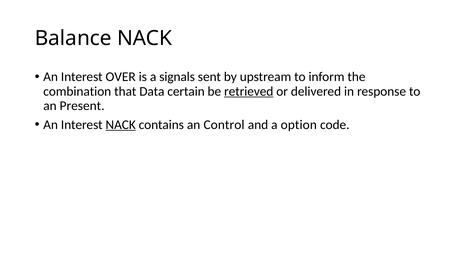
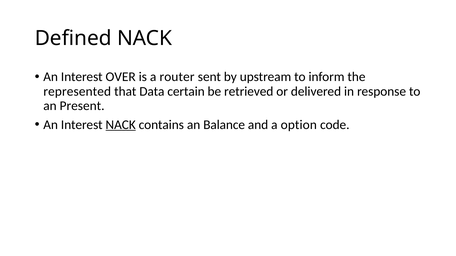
Balance: Balance -> Defined (73, 38)
signals: signals -> router (177, 77)
combination: combination -> represented (77, 91)
retrieved underline: present -> none (249, 91)
Control: Control -> Balance (224, 125)
